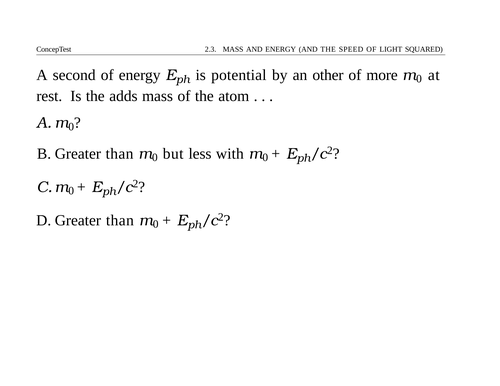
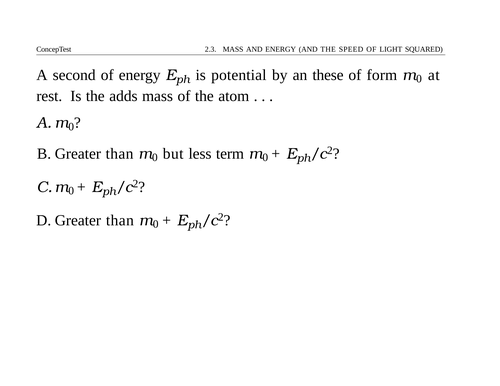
other: other -> these (328, 75)
more: more -> form (382, 75)
with: with -> term (230, 154)
